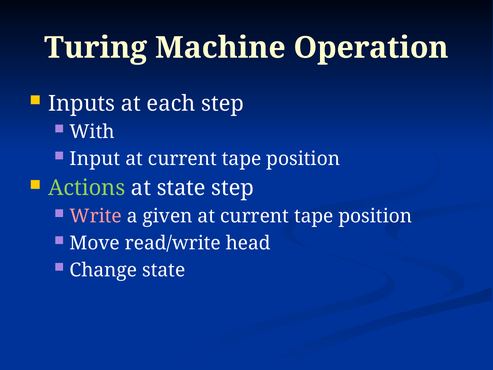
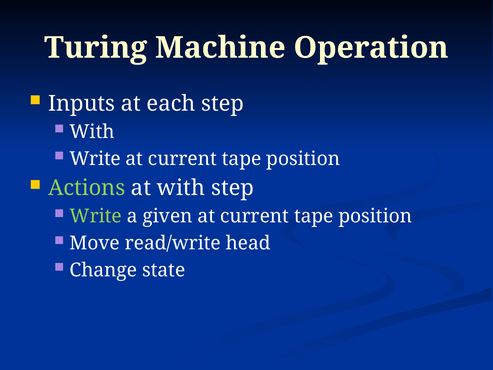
Input: Input -> Write (95, 159)
at state: state -> with (181, 188)
Write colour: pink -> light green (96, 216)
